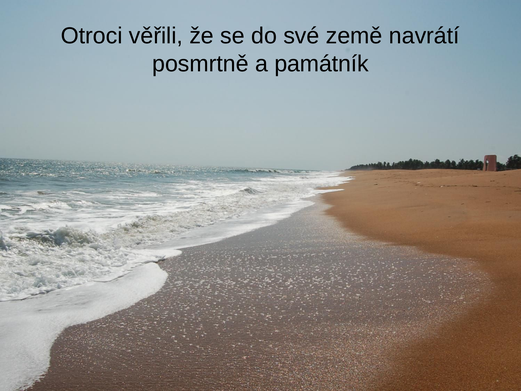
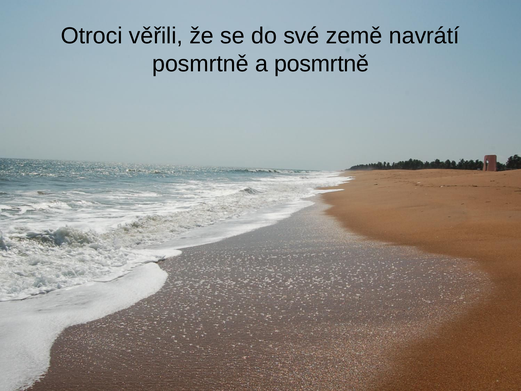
a památník: památník -> posmrtně (322, 64)
